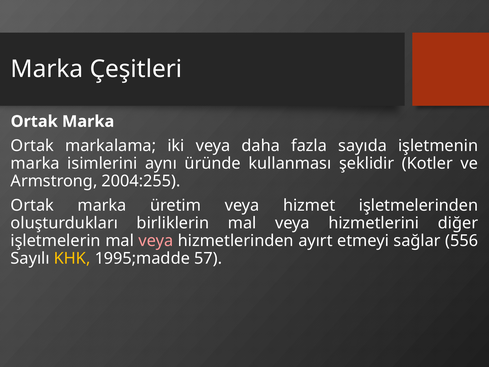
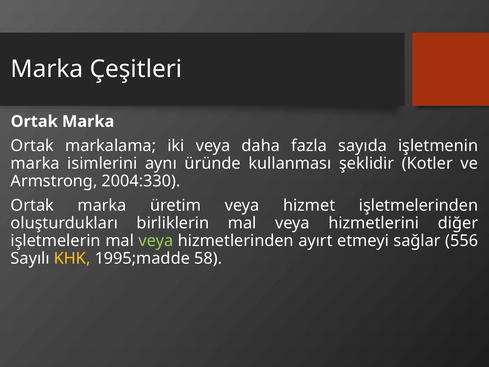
2004:255: 2004:255 -> 2004:330 (141, 181)
veya colour: pink -> light green (156, 241)
57: 57 -> 58 (208, 258)
